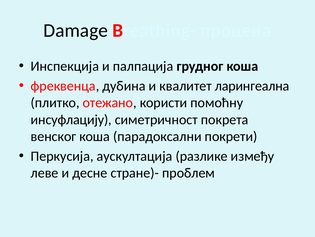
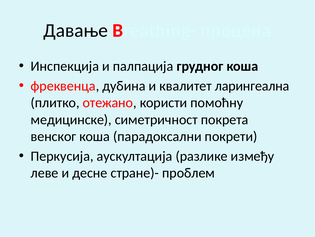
Damage: Damage -> Давање (76, 30)
инсуфлацију: инсуфлацију -> медицинске (71, 119)
